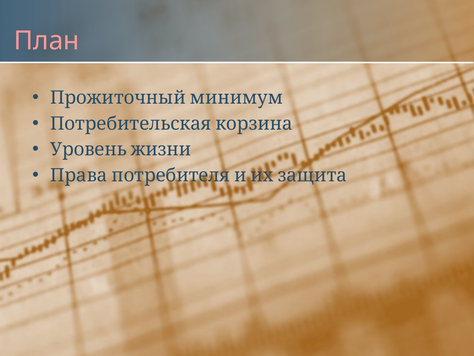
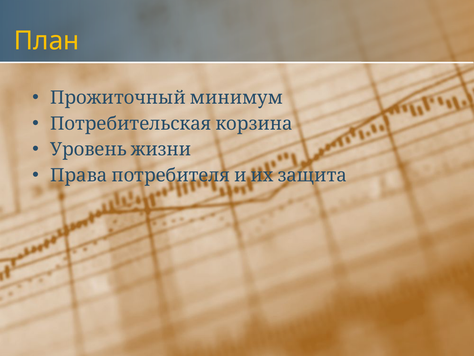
План colour: pink -> yellow (47, 41)
